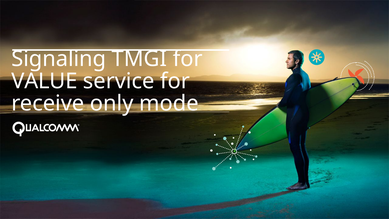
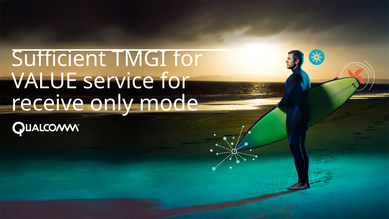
Signaling: Signaling -> Sufficient (59, 59)
